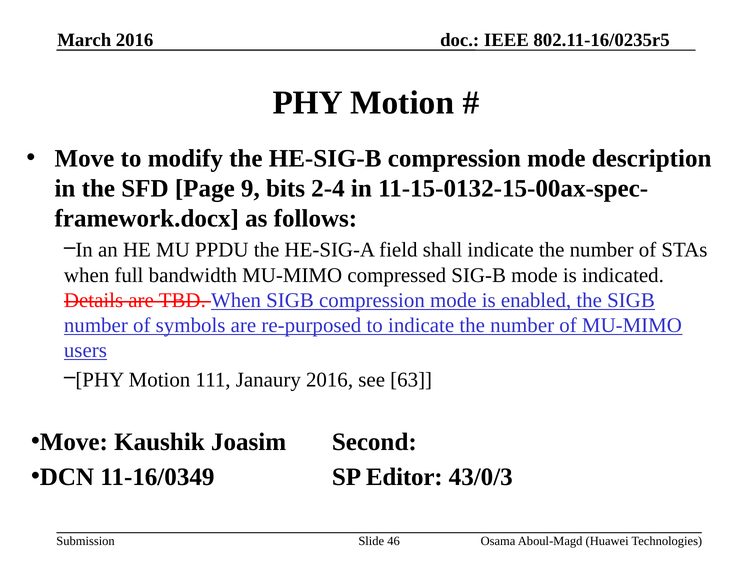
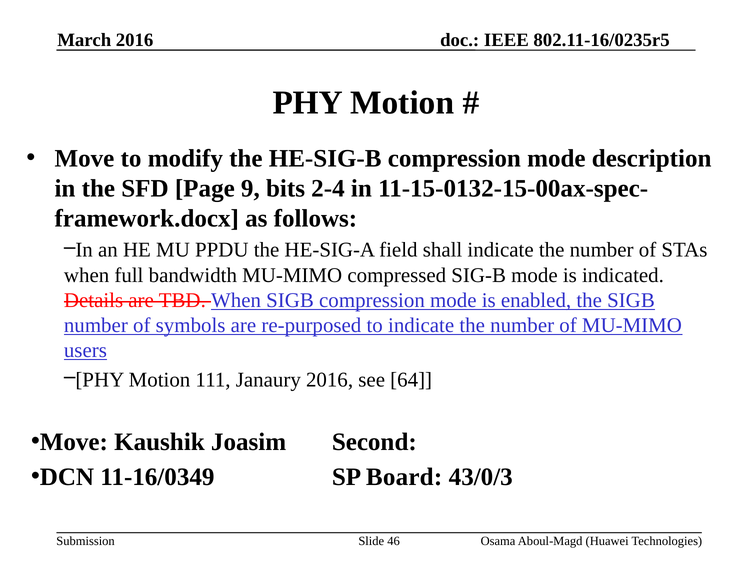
63: 63 -> 64 (411, 380)
Editor: Editor -> Board (404, 477)
